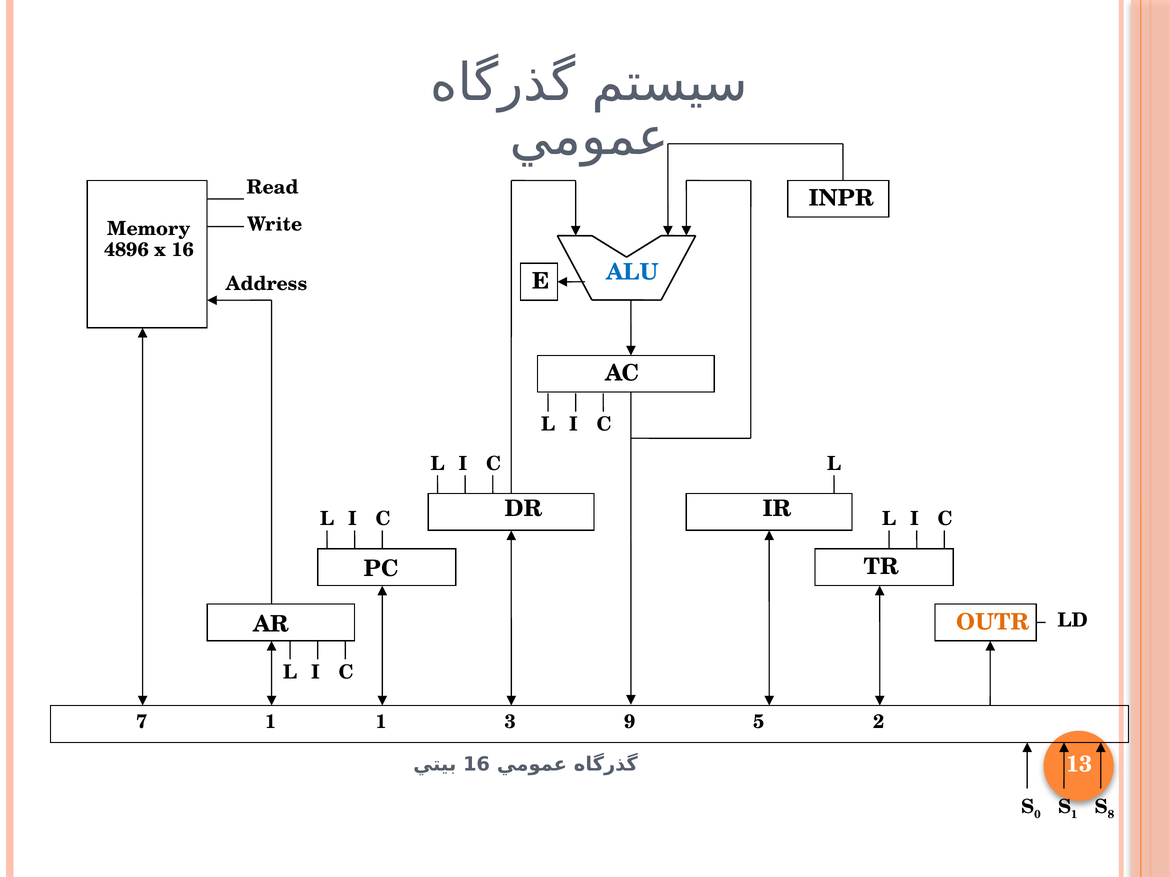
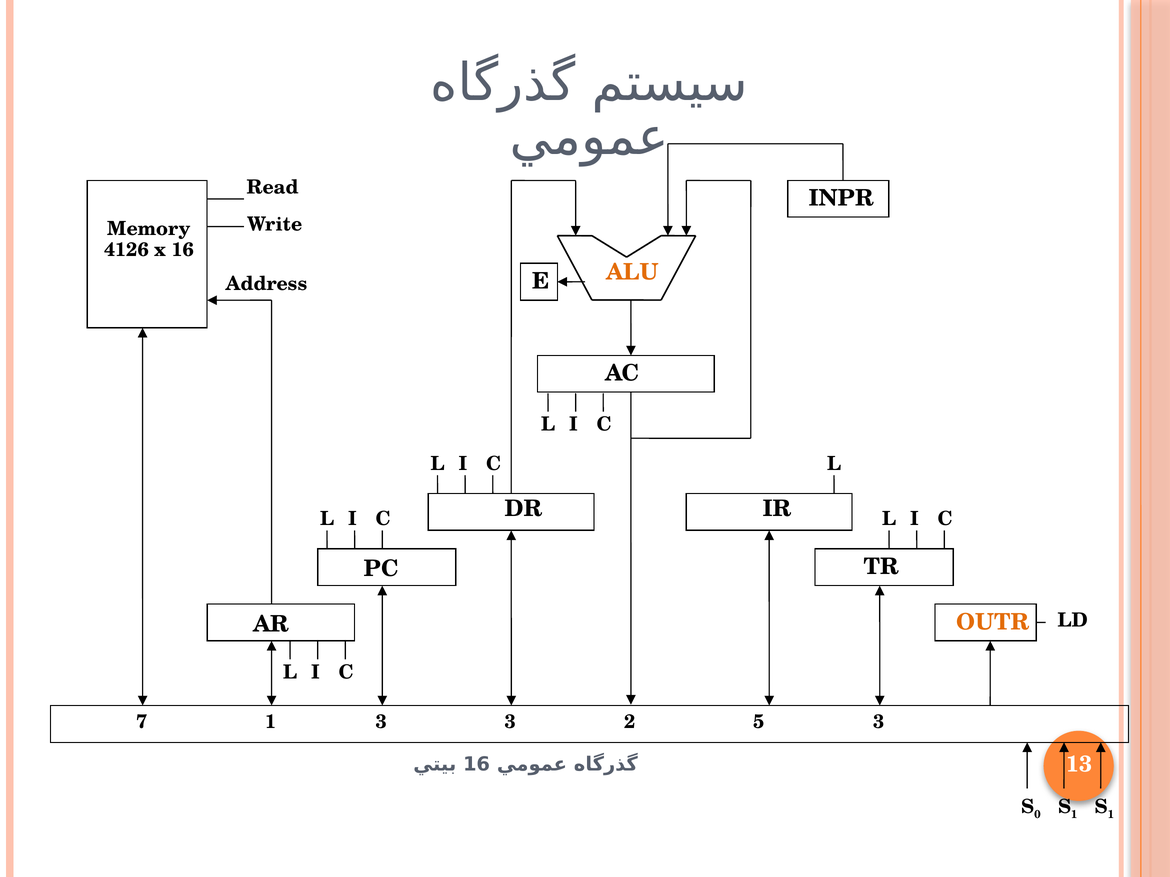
4896: 4896 -> 4126 (126, 250)
ALU colour: blue -> orange (632, 272)
1 1: 1 -> 3 (381, 722)
9: 9 -> 2 (630, 722)
5 2: 2 -> 3 (879, 722)
8: 8 -> 1 (1111, 815)
